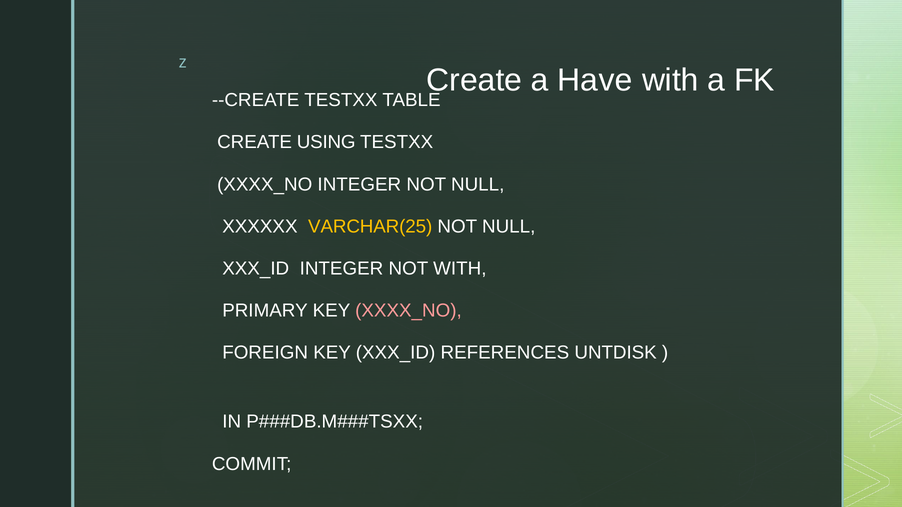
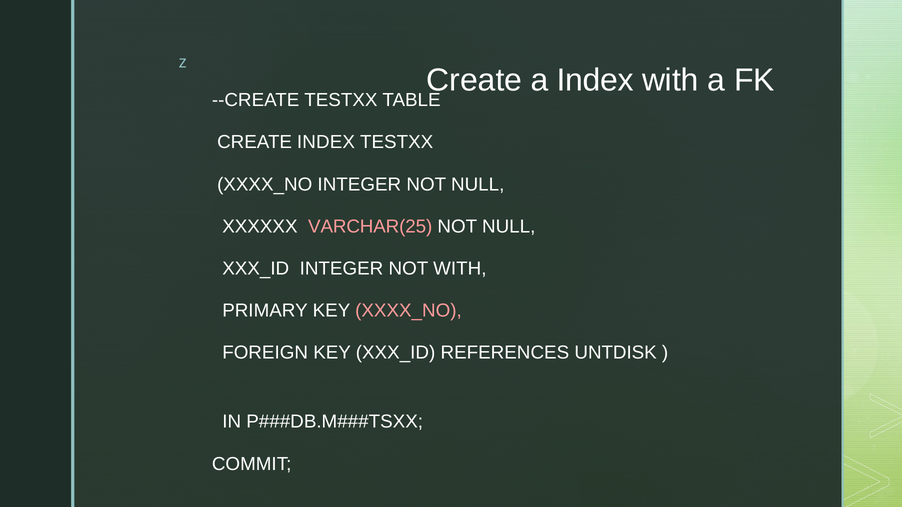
a Have: Have -> Index (595, 80)
CREATE USING: USING -> INDEX (326, 142)
VARCHAR(25 colour: yellow -> pink (370, 227)
